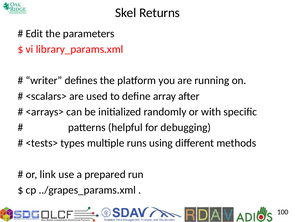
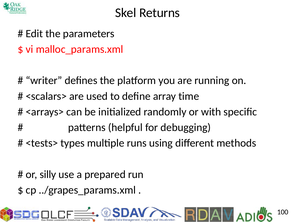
library_params.xml: library_params.xml -> malloc_params.xml (80, 49)
after: after -> time (189, 96)
link: link -> silly (48, 174)
